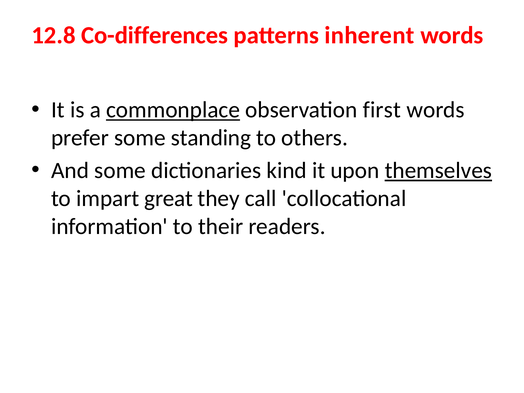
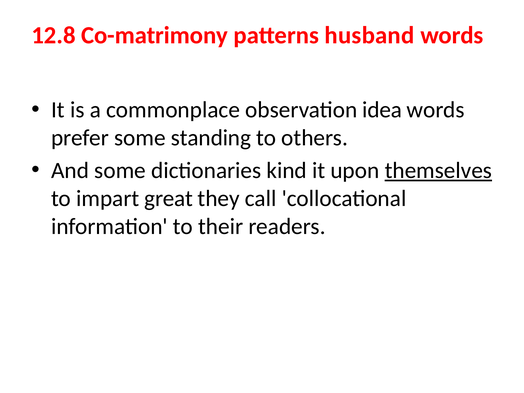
Co-differences: Co-differences -> Co-matrimony (155, 35)
inherent: inherent -> husband (370, 35)
commonplace underline: present -> none (173, 110)
first: first -> idea (382, 110)
